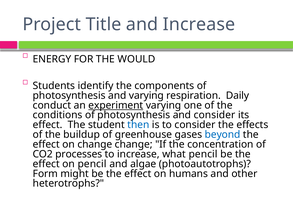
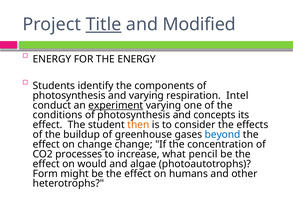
Title underline: none -> present (103, 24)
and Increase: Increase -> Modified (199, 24)
THE WOULD: WOULD -> ENERGY (137, 59)
Daily: Daily -> Intel (237, 95)
and consider: consider -> concepts (215, 115)
then colour: blue -> orange (138, 125)
on pencil: pencil -> would (92, 164)
